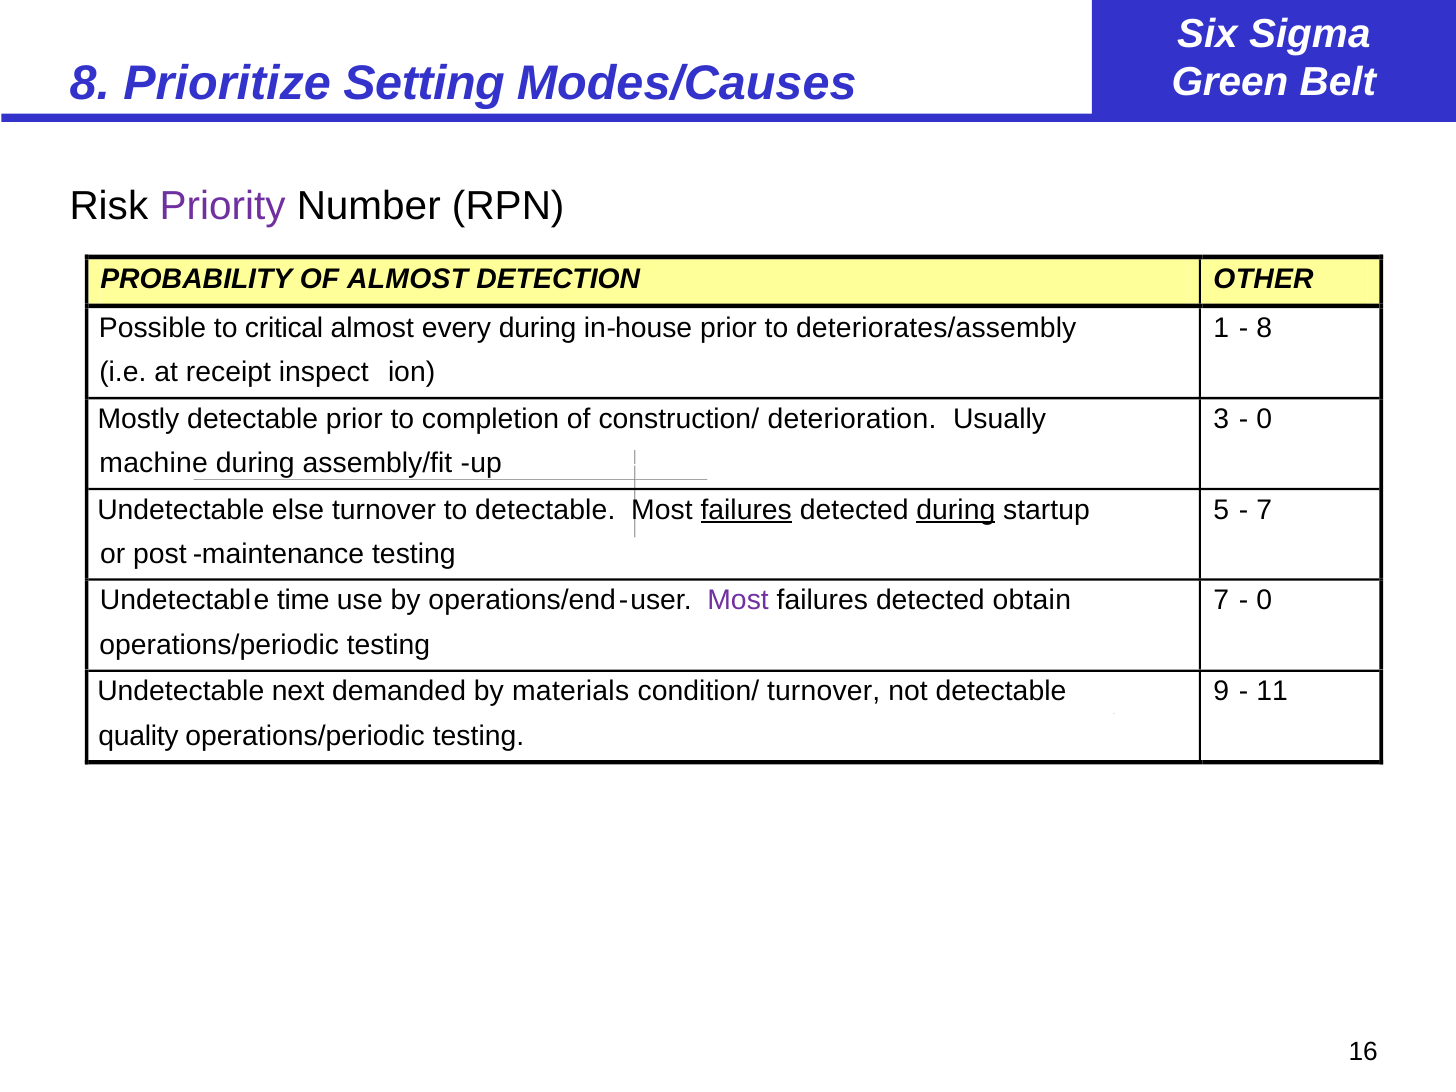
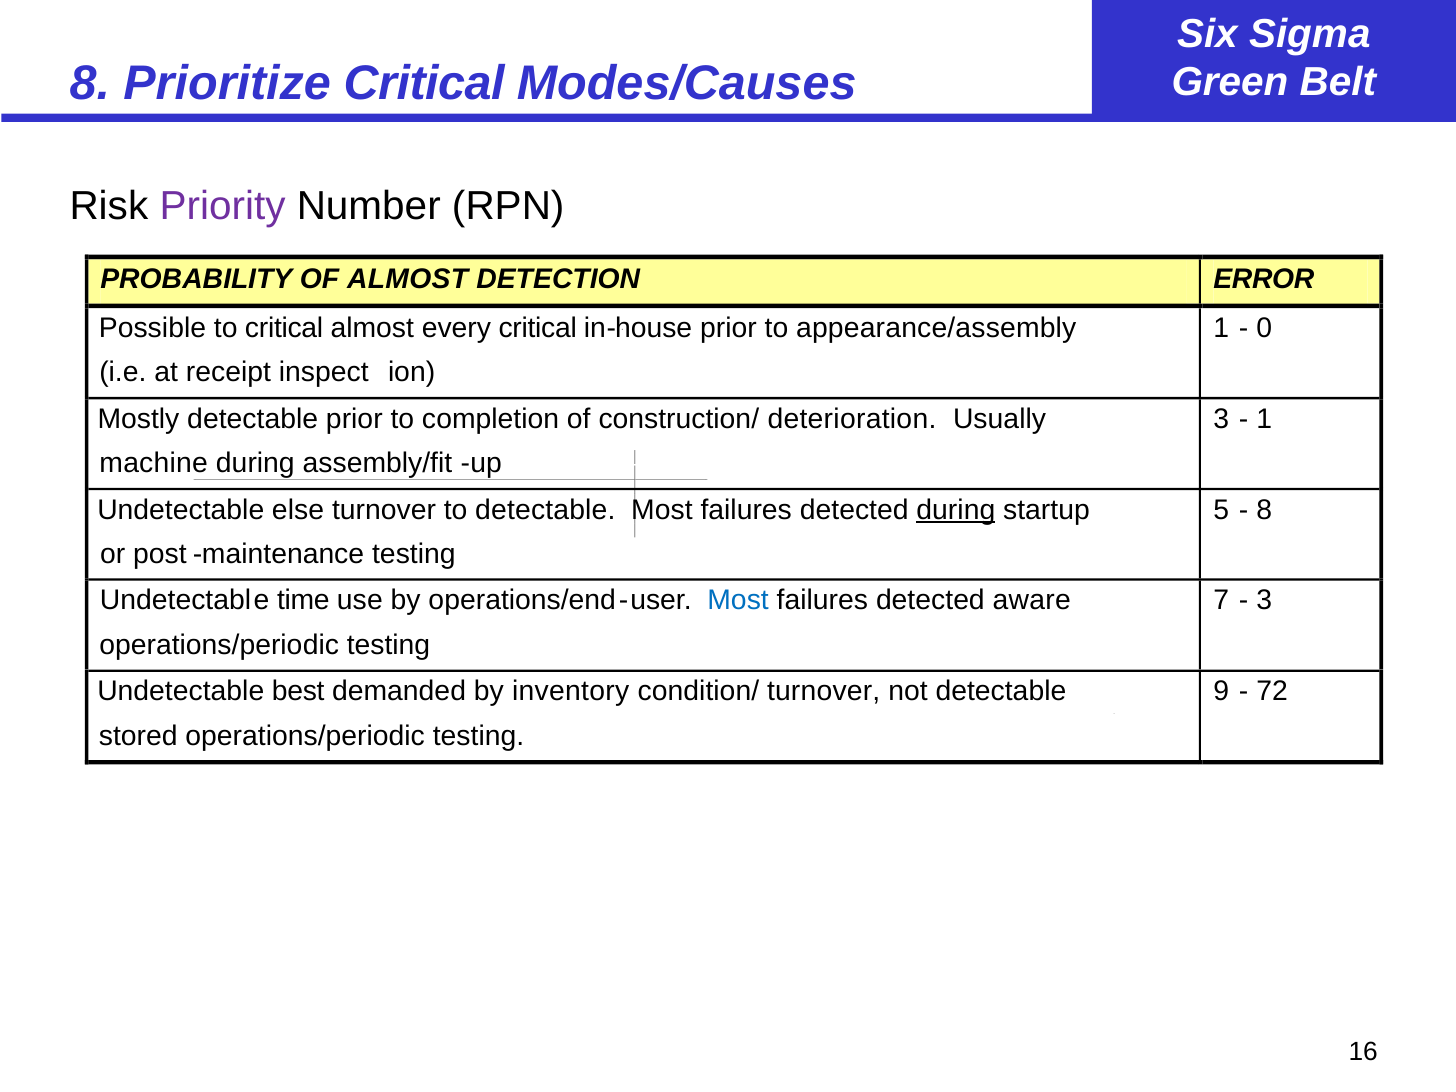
Prioritize Setting: Setting -> Critical (424, 83)
OTHER: OTHER -> ERROR (1264, 279)
every during: during -> critical (538, 329)
deteriorates/assembly: deteriorates/assembly -> appearance/assembly (936, 329)
8: 8 -> 0 (1264, 329)
0: 0 -> 1 (1264, 419)
failures underline: present -> none (746, 510)
7: 7 -> 8 (1264, 510)
Most colour: purple -> blue (738, 600)
obtain: obtain -> aware (1032, 600)
0: 0 -> 3 (1264, 600)
next: next -> best (298, 692)
materials: materials -> inventory (571, 692)
11: 11 -> 72 (1272, 692)
quality: quality -> stored (138, 736)
